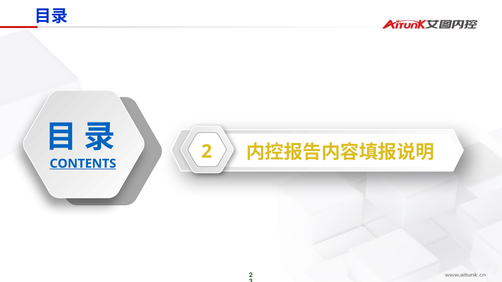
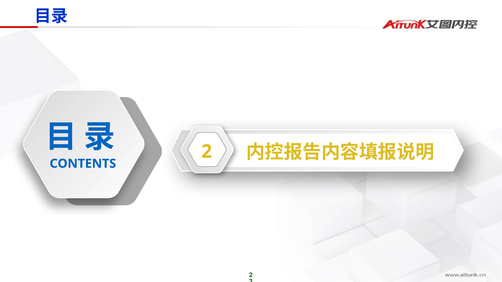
CONTENTS underline: present -> none (83, 164)
